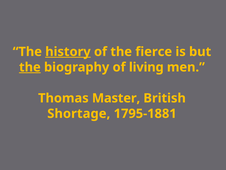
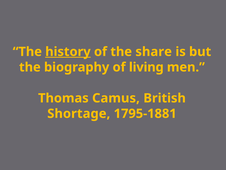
fierce: fierce -> share (154, 52)
the underline: present -> none (30, 67)
Master: Master -> Camus (116, 98)
